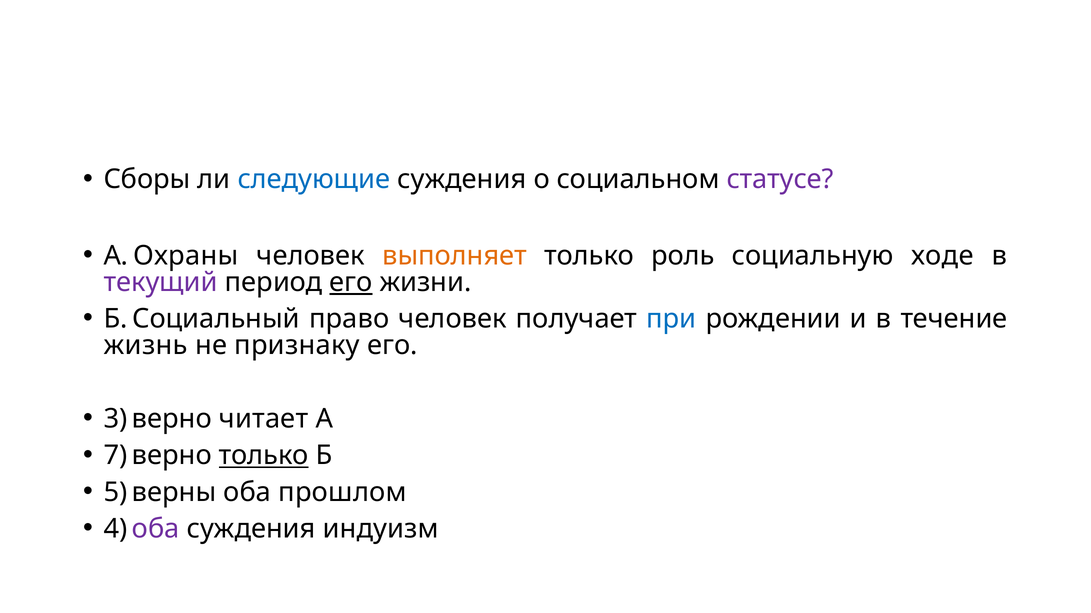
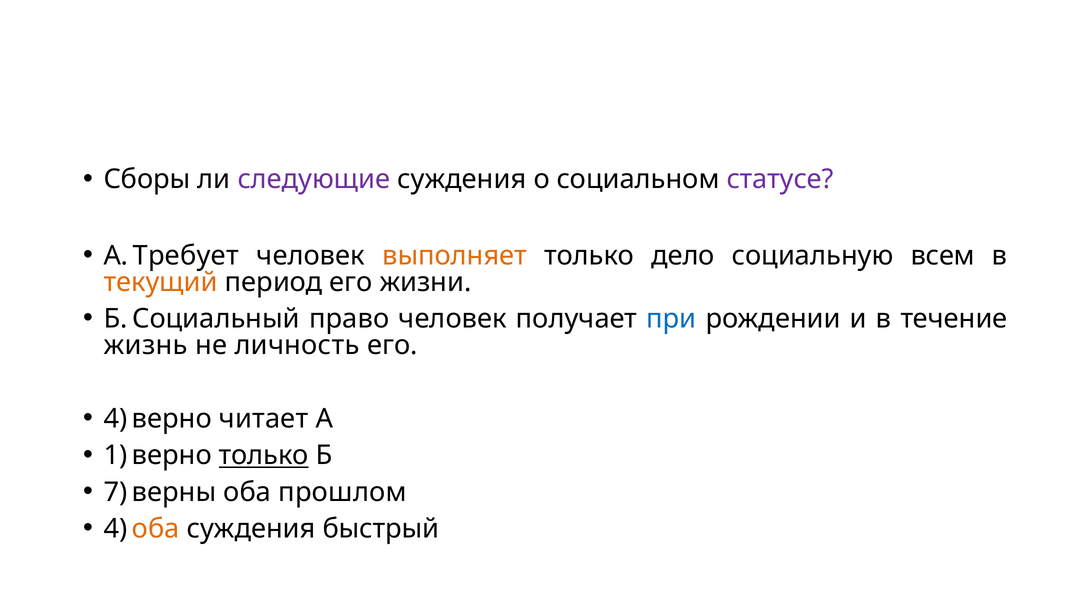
следующие colour: blue -> purple (314, 180)
Охраны: Охраны -> Требует (186, 256)
роль: роль -> дело (683, 256)
ходе: ходе -> всем (943, 256)
текущий colour: purple -> orange (161, 283)
его underline: present -> none (351, 283)
признаку: признаку -> личность (297, 346)
3: 3 -> 4 (116, 419)
7: 7 -> 1 (116, 456)
5: 5 -> 7 (116, 493)
оба colour: purple -> orange (156, 529)
индуизм: индуизм -> быстрый (381, 529)
